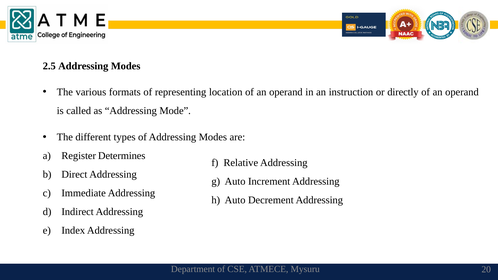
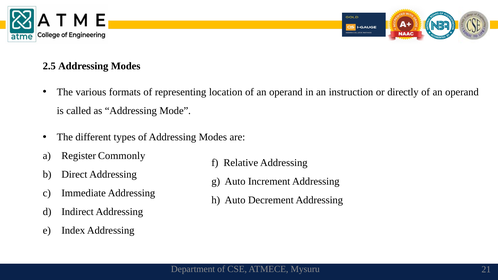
Determines: Determines -> Commonly (122, 156)
20: 20 -> 21 (486, 270)
